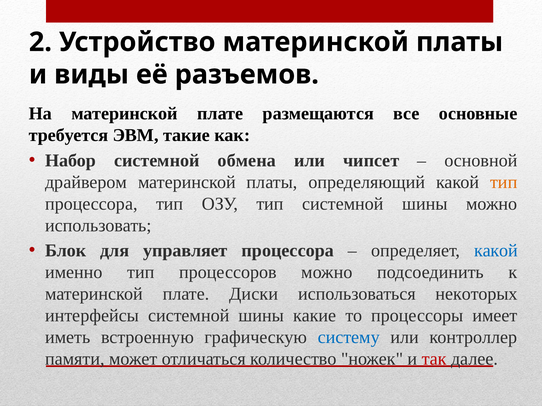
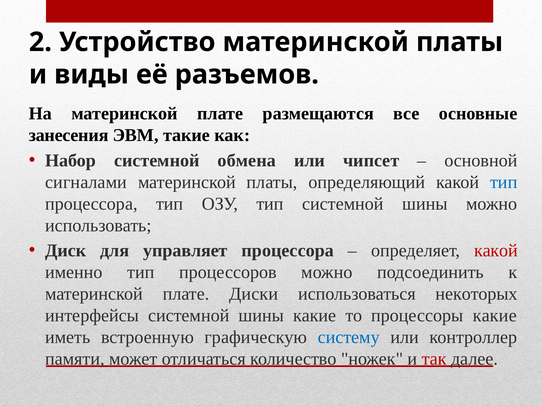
требуется: требуется -> занесения (69, 135)
драйвером: драйвером -> сигналами (86, 182)
тип colour: orange -> blue (504, 182)
Блок: Блок -> Диск (66, 251)
какой colour: blue -> red (496, 251)
процессоры имеет: имеет -> какие (495, 316)
